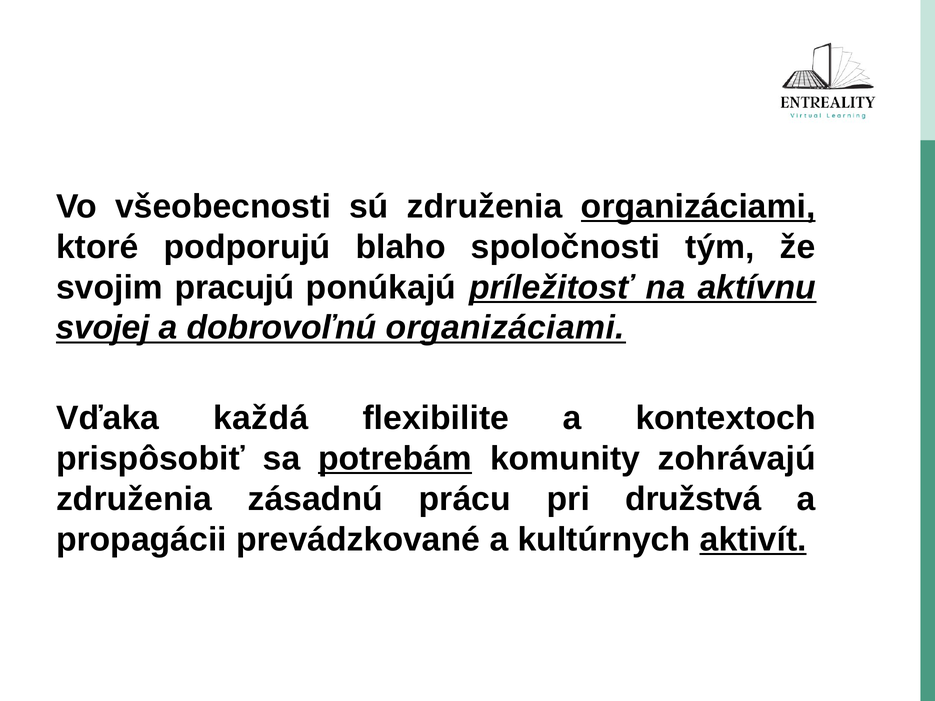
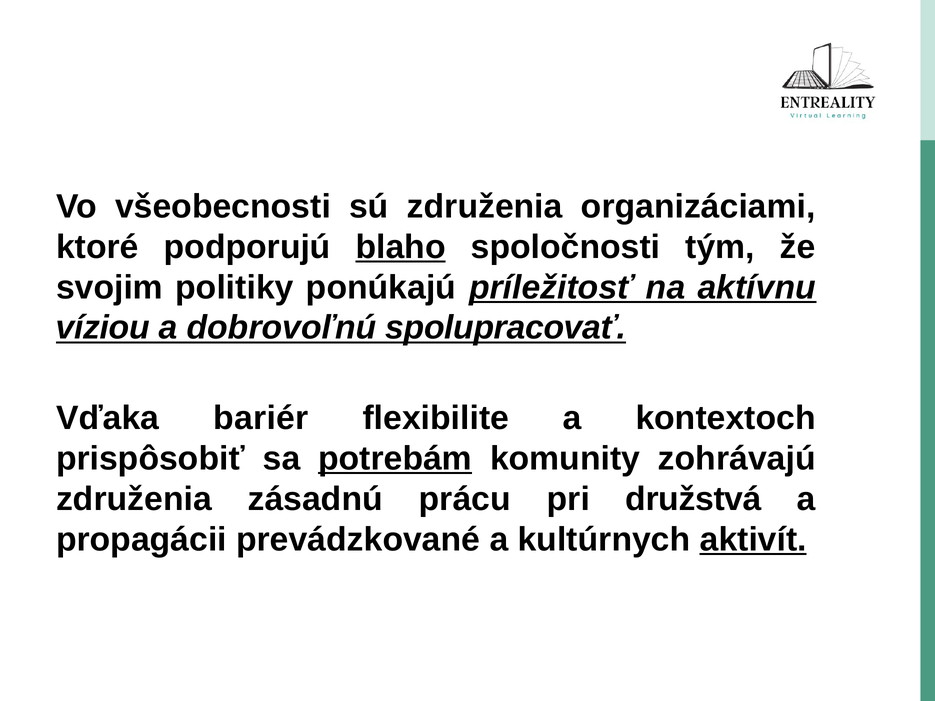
organizáciami underline: present -> none (698, 206)
blaho underline: none -> present (401, 247)
pracujú: pracujú -> politiky (234, 287)
svojej: svojej -> víziou (103, 328)
dobrovoľnú organizáciami: organizáciami -> spolupracovať (506, 328)
každá: každá -> bariér (261, 418)
